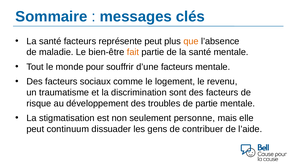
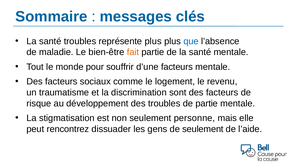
santé facteurs: facteurs -> troubles (80, 41)
représente peut: peut -> plus (153, 41)
que colour: orange -> blue (191, 41)
continuum: continuum -> rencontrez (68, 129)
de contribuer: contribuer -> seulement (203, 129)
